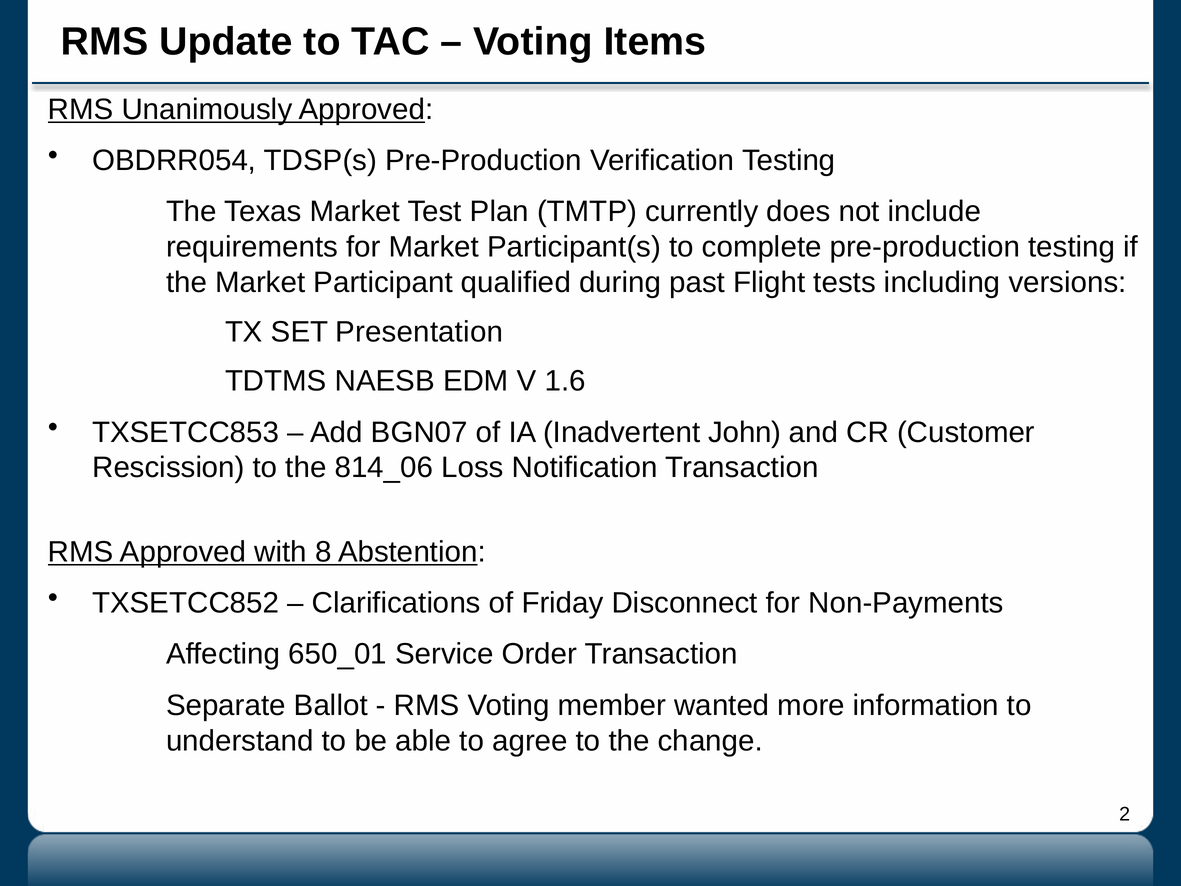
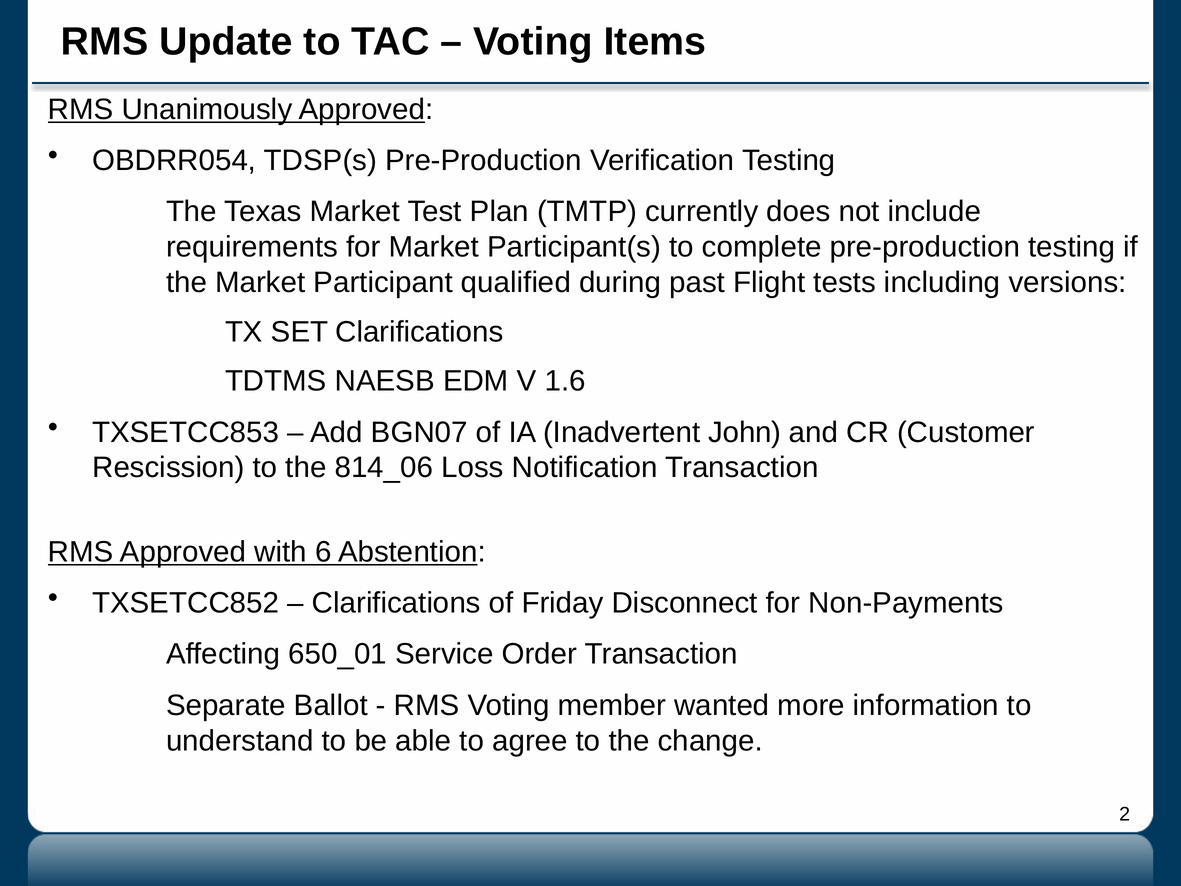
SET Presentation: Presentation -> Clarifications (419, 332)
8: 8 -> 6 (323, 552)
